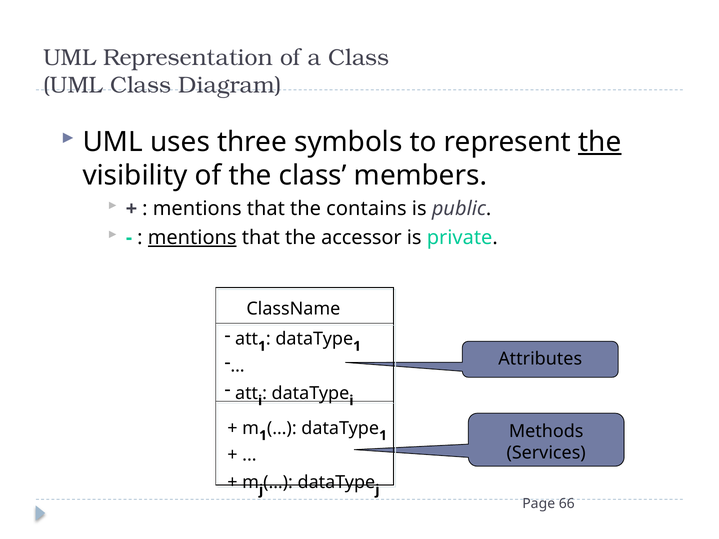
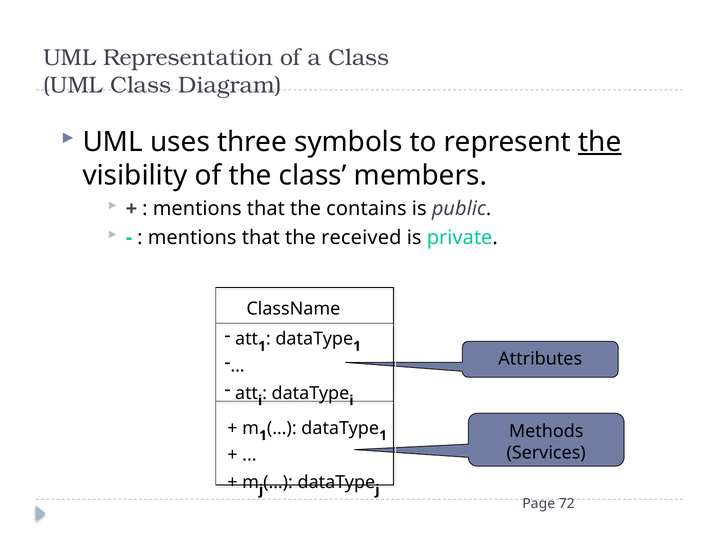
mentions underline: present -> none (192, 238)
accessor: accessor -> received (361, 238)
66: 66 -> 72 (567, 504)
